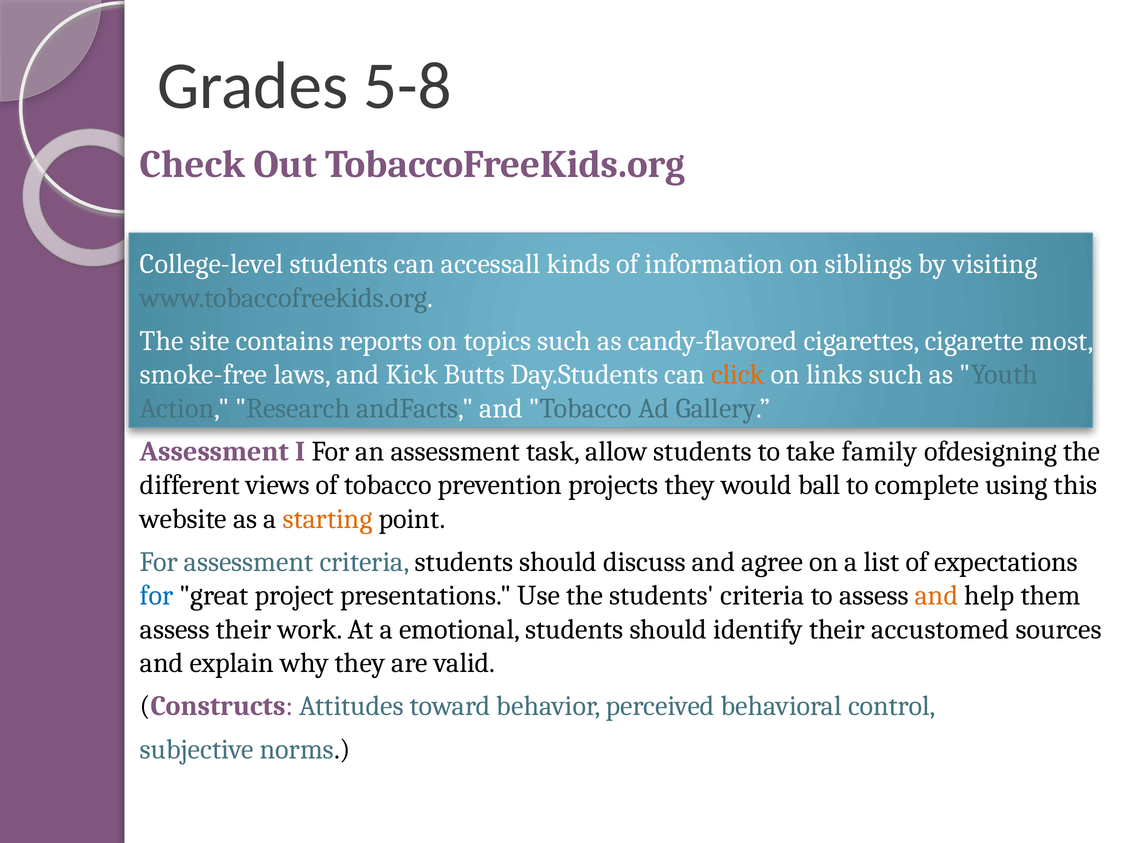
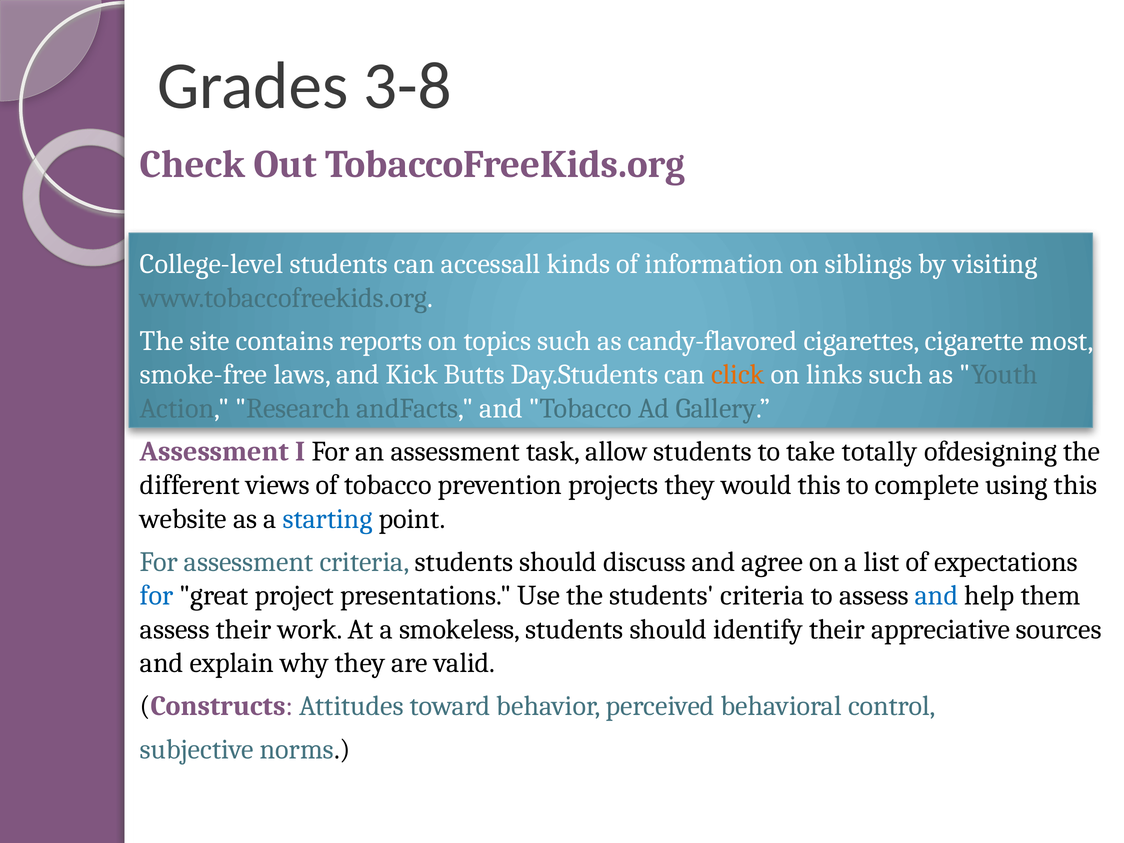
5-8: 5-8 -> 3-8 (408, 86)
family: family -> totally (880, 451)
would ball: ball -> this (819, 485)
starting colour: orange -> blue (328, 519)
and colour: orange -> blue (937, 596)
emotional: emotional -> smokeless (460, 629)
accustomed: accustomed -> appreciative (941, 629)
